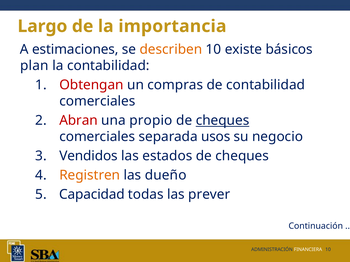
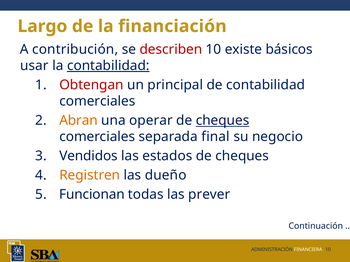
importancia: importancia -> financiación (172, 26)
estimaciones: estimaciones -> contribución (75, 49)
describen colour: orange -> red (171, 49)
plan: plan -> usar (34, 66)
contabilidad underline: none -> present (108, 66)
compras: compras -> principal (175, 85)
Abran colour: red -> orange (79, 121)
propio: propio -> operar (151, 121)
usos: usos -> final (216, 137)
Capacidad: Capacidad -> Funcionan (92, 195)
